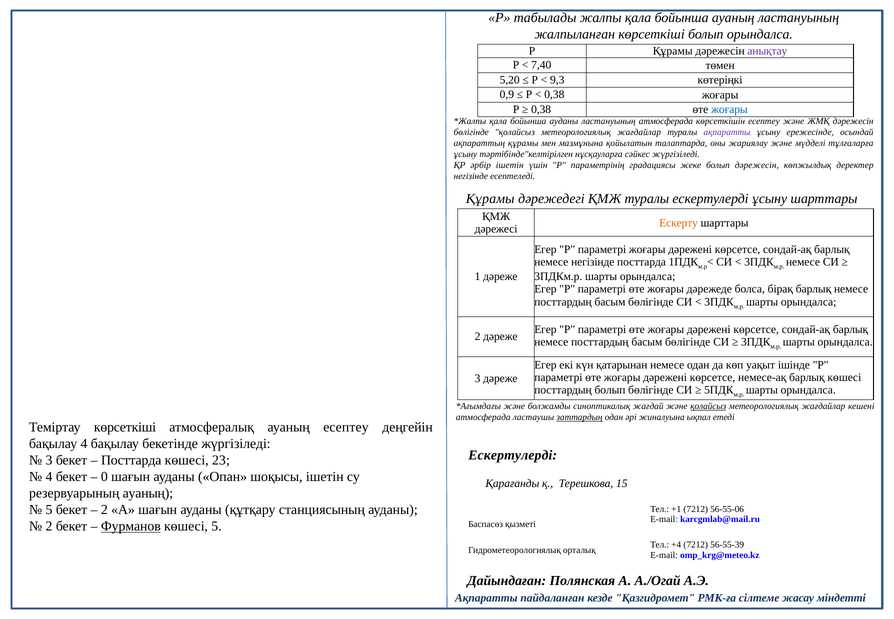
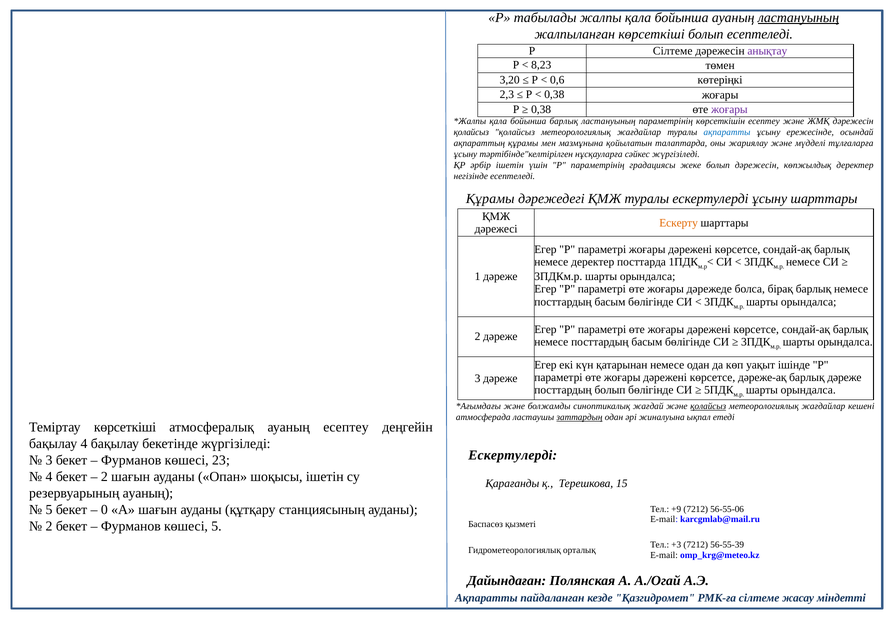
ластануының underline: none -> present (798, 18)
болып орындалса: орындалса -> есептеледі (760, 34)
Р Құрамы: Құрамы -> Сілтеме (673, 51)
7,40: 7,40 -> 8,23 (541, 65)
5,20: 5,20 -> 3,20 (510, 80)
9,3: 9,3 -> 0,6 (557, 80)
0,9: 0,9 -> 2,3 (507, 95)
жоғары colour: blue -> purple (729, 110)
бойынша ауданы: ауданы -> барлық (564, 121)
ластануының атмосферада: атмосферада -> параметрінің (666, 121)
бөлігінде: бөлігінде -> қолайсыз (471, 132)
ақпаратты colour: purple -> blue (727, 132)
немесе негізінде: негізінде -> деректер (593, 262)
немесе-ақ: немесе-ақ -> дәреже-ақ (762, 377)
барлық көшесі: көшесі -> дәреже (844, 377)
Посттарда: Посттарда -> Фурманов (131, 460)
0: 0 -> 2 (104, 477)
2: 2 -> 0 (104, 510)
+1: +1 -> +9 (676, 509)
Фурманов underline: present -> none (131, 526)
+4: +4 -> +3 (676, 545)
